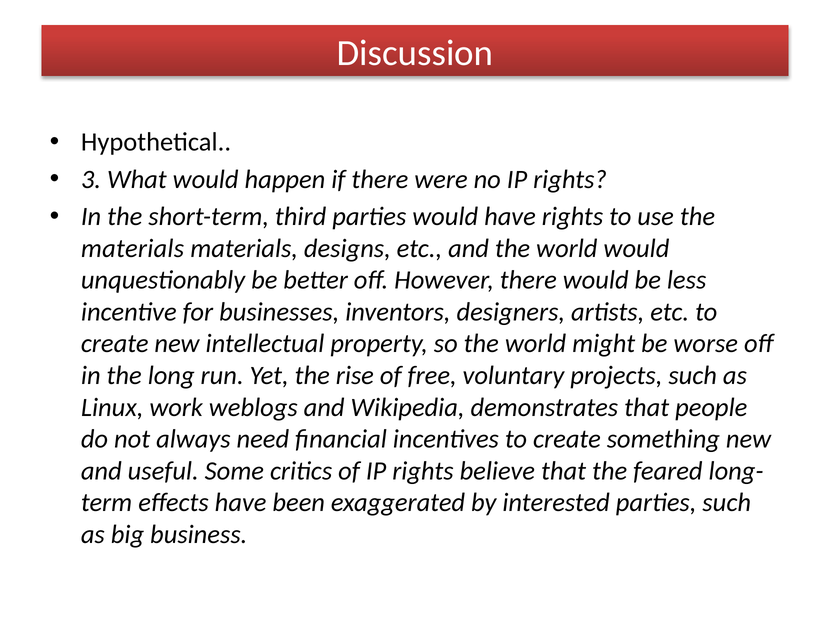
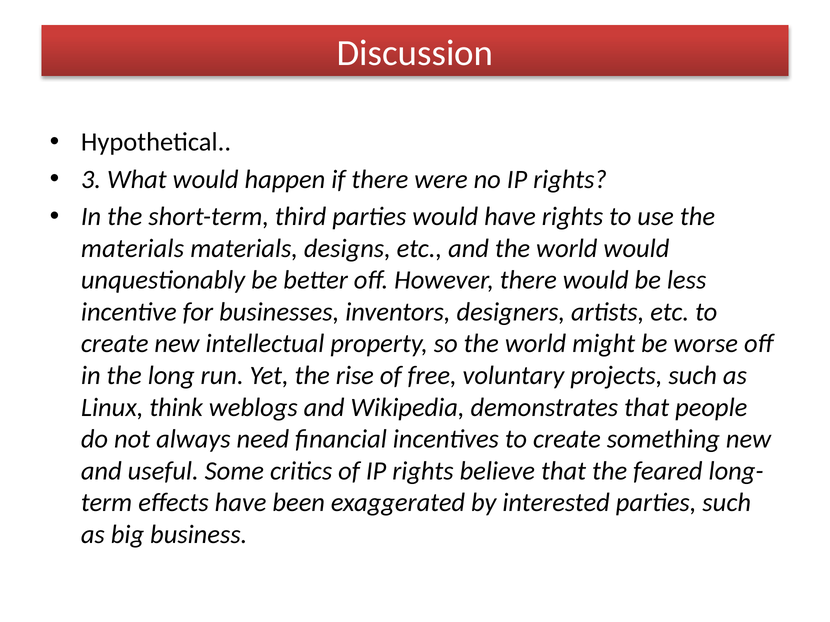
work: work -> think (176, 408)
